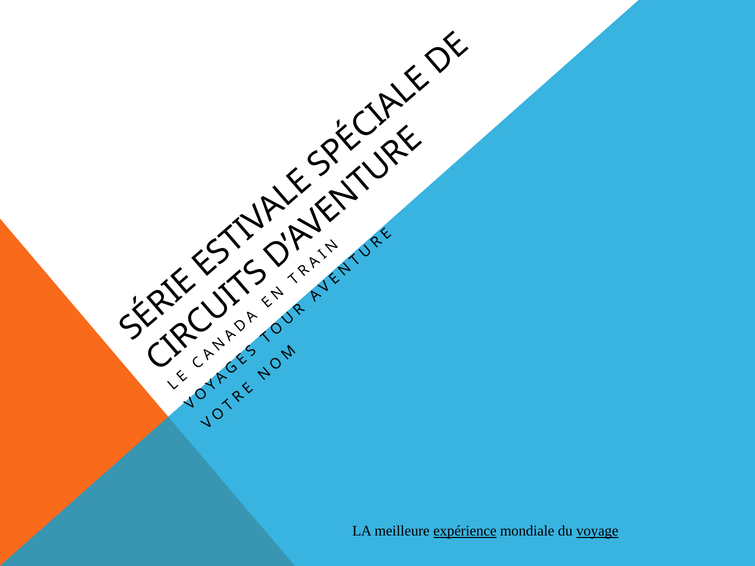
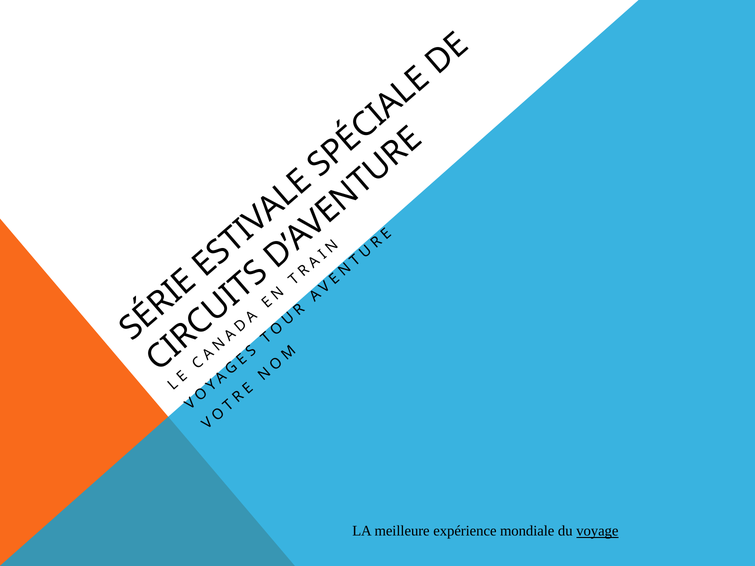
expérience underline: present -> none (465, 531)
